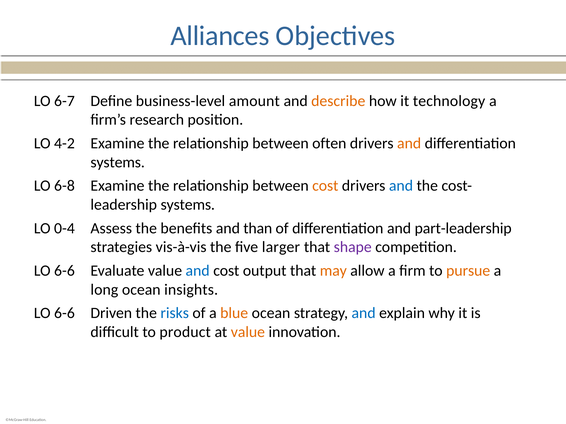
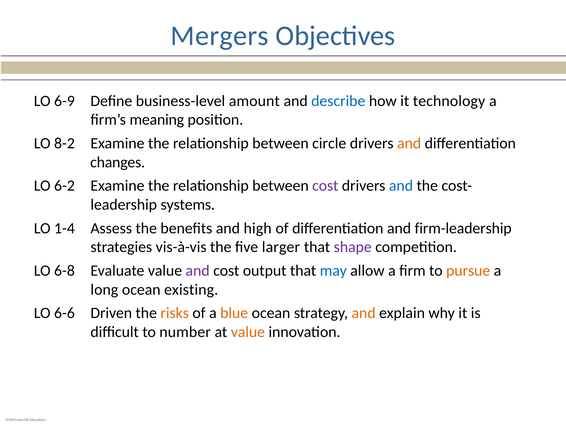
Alliances: Alliances -> Mergers (220, 36)
6-7: 6-7 -> 6-9 (64, 101)
describe colour: orange -> blue (338, 101)
research: research -> meaning (157, 120)
4-2: 4-2 -> 8-2 (64, 144)
often: often -> circle (329, 144)
systems: systems -> changes (118, 162)
6-8: 6-8 -> 6-2 (64, 186)
cost colour: orange -> purple (325, 186)
0-4: 0-4 -> 1-4 (64, 228)
than: than -> high (258, 228)
part-leadership: part-leadership -> firm-leadership (463, 228)
6-6: 6-6 -> 6-8 (64, 271)
and colour: blue -> purple (198, 271)
may colour: orange -> blue (333, 271)
insights: insights -> existing (191, 290)
risks colour: blue -> orange (175, 313)
and colour: blue -> orange (364, 313)
product: product -> number (185, 332)
